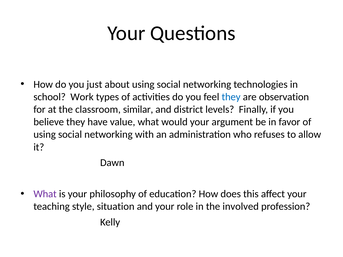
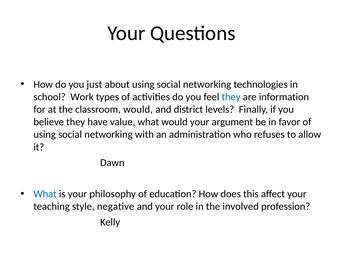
observation: observation -> information (284, 97)
classroom similar: similar -> would (138, 110)
What colour: purple -> blue (45, 194)
situation: situation -> negative (116, 207)
